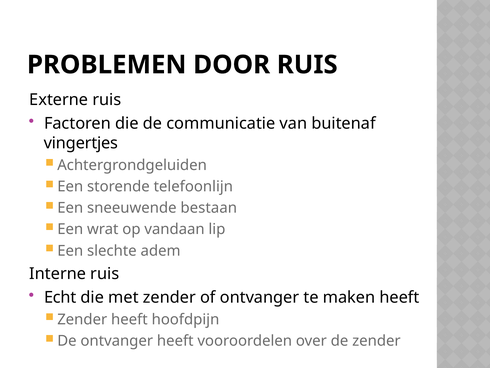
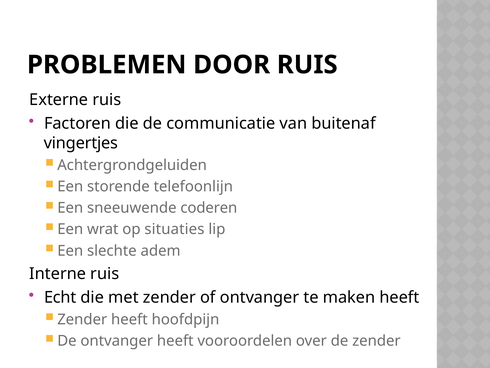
bestaan: bestaan -> coderen (209, 208)
vandaan: vandaan -> situaties (174, 229)
